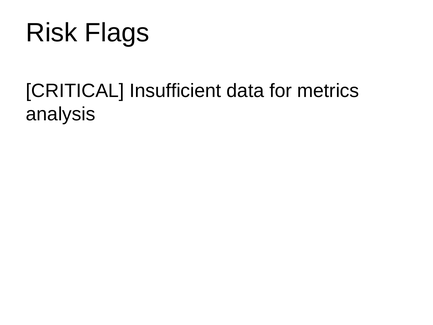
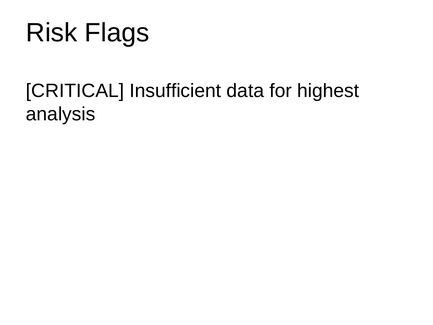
metrics: metrics -> highest (328, 91)
